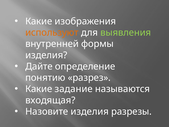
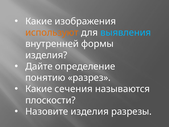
выявления colour: light green -> light blue (126, 33)
задание: задание -> сечения (74, 89)
входящая: входящая -> плоскости (50, 100)
